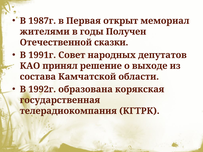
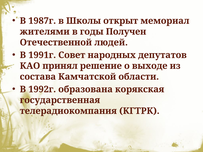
Первая: Первая -> Школы (84, 21)
сказки: сказки -> людей (111, 42)
